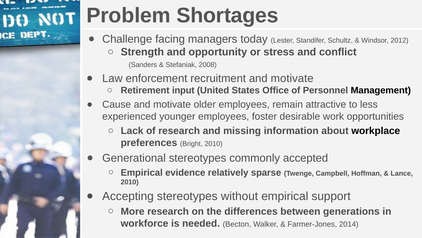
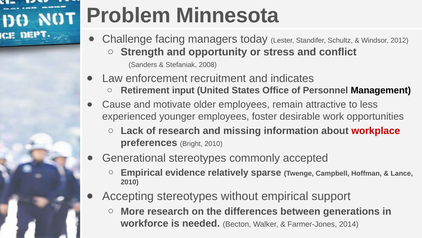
Shortages: Shortages -> Minnesota (228, 15)
recruitment and motivate: motivate -> indicates (292, 78)
workplace colour: black -> red (376, 131)
